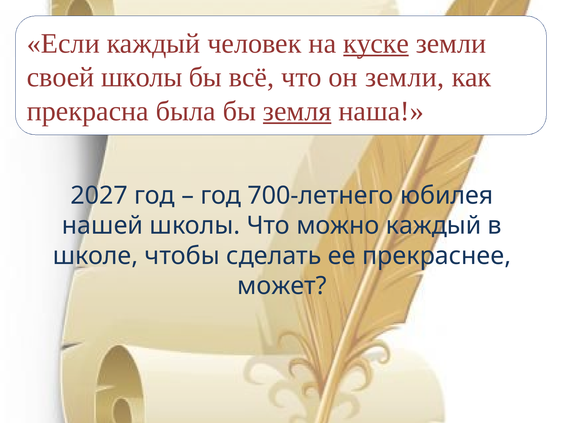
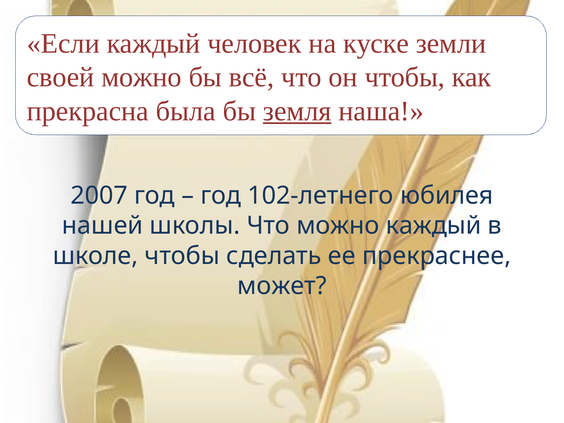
куске underline: present -> none (376, 43)
своей школы: школы -> можно (142, 77)
он земли: земли -> чтобы (405, 77)
2027: 2027 -> 2007 (99, 196)
700-летнего: 700-летнего -> 102-летнего (321, 196)
